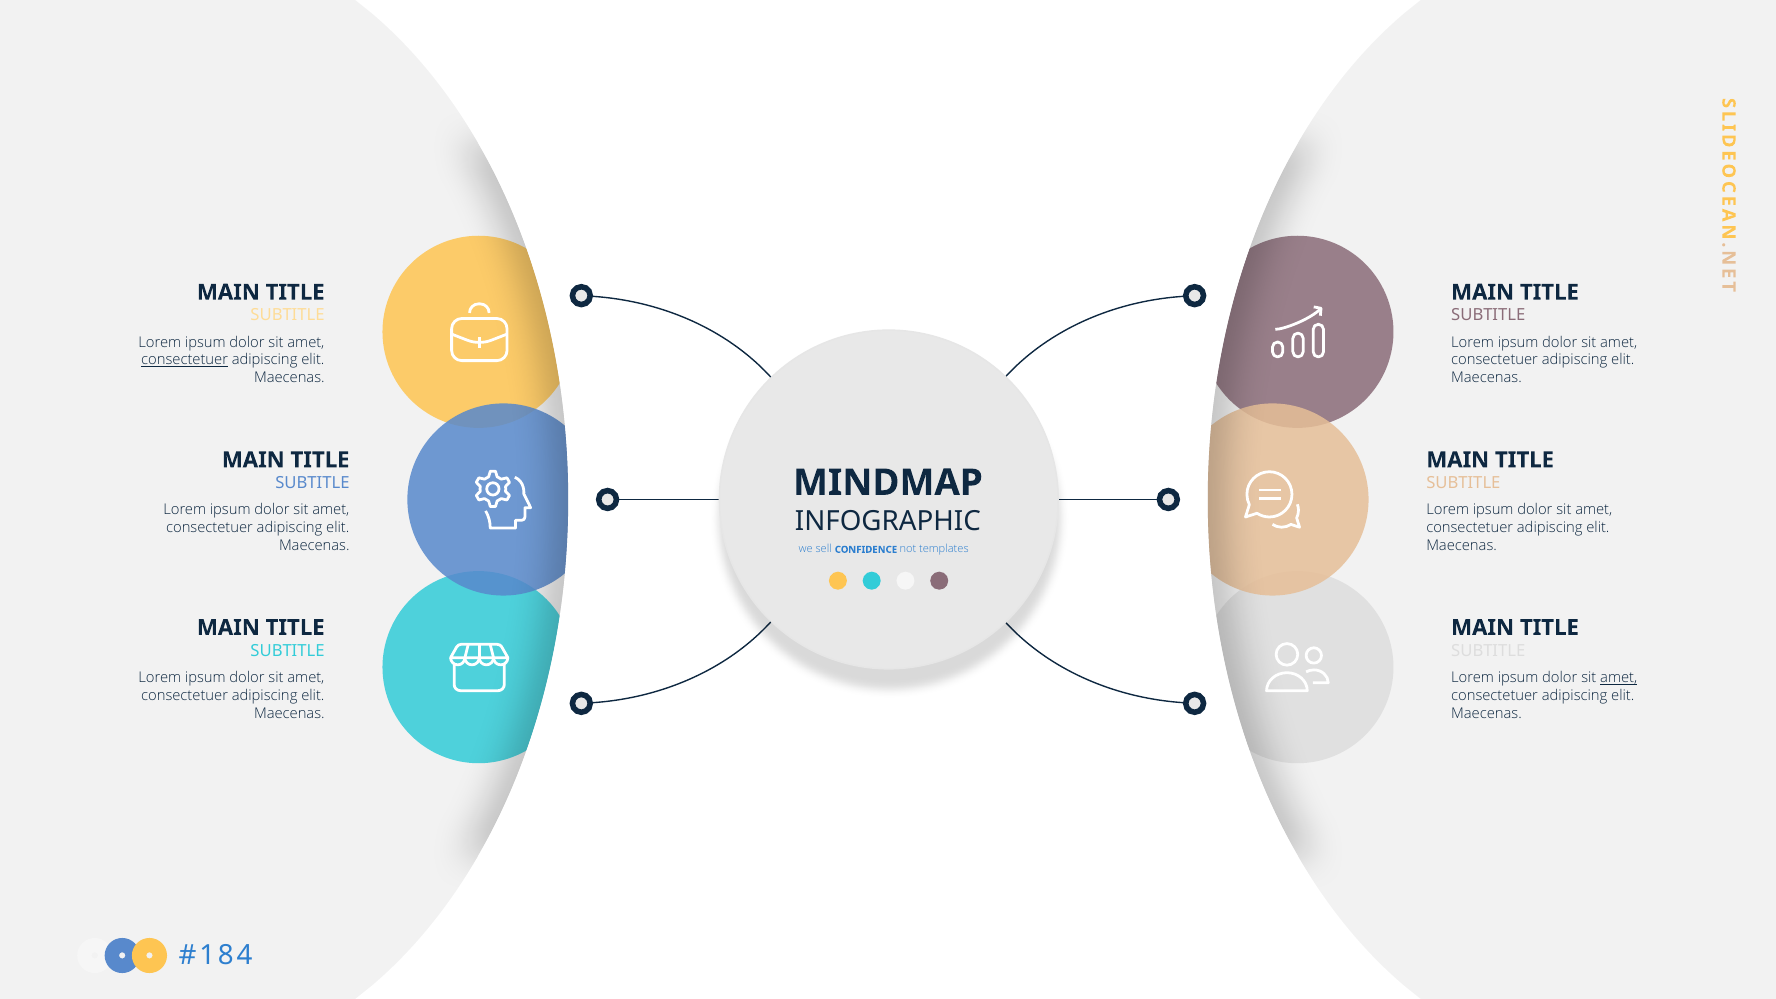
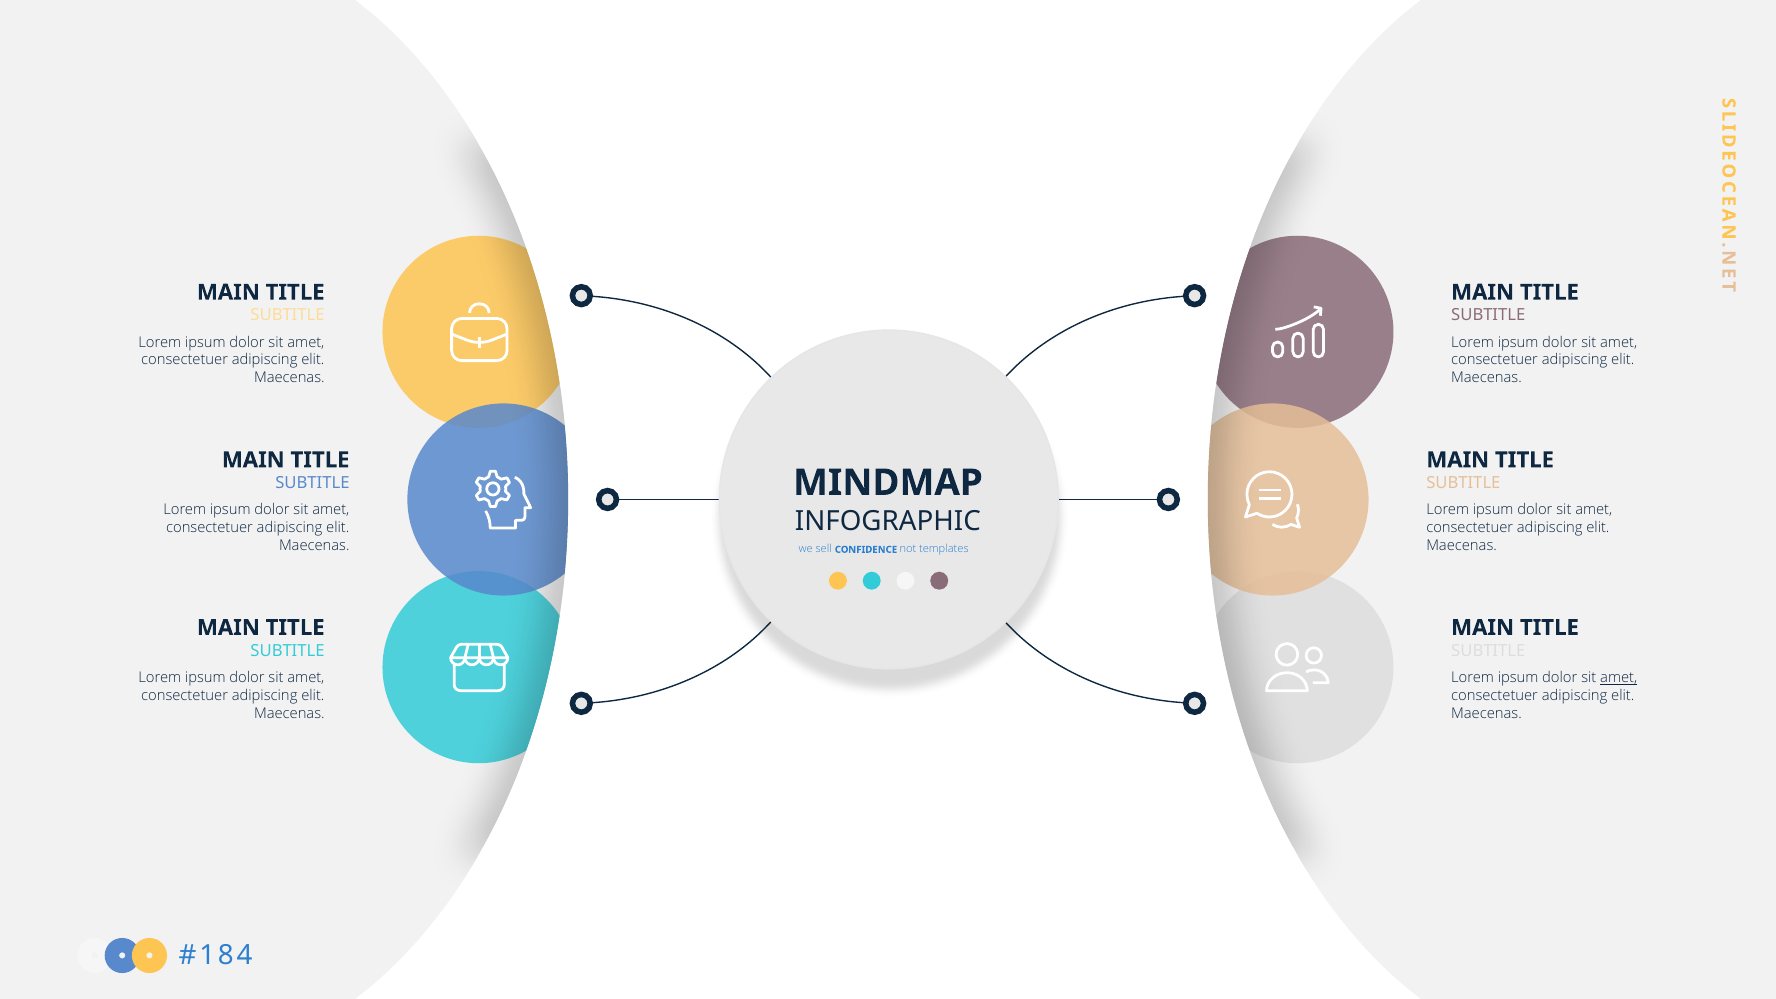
consectetuer underline: present -> none (185, 360)
